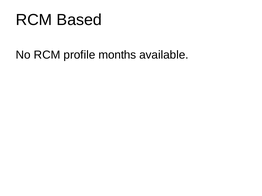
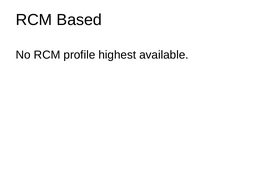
months: months -> highest (117, 55)
